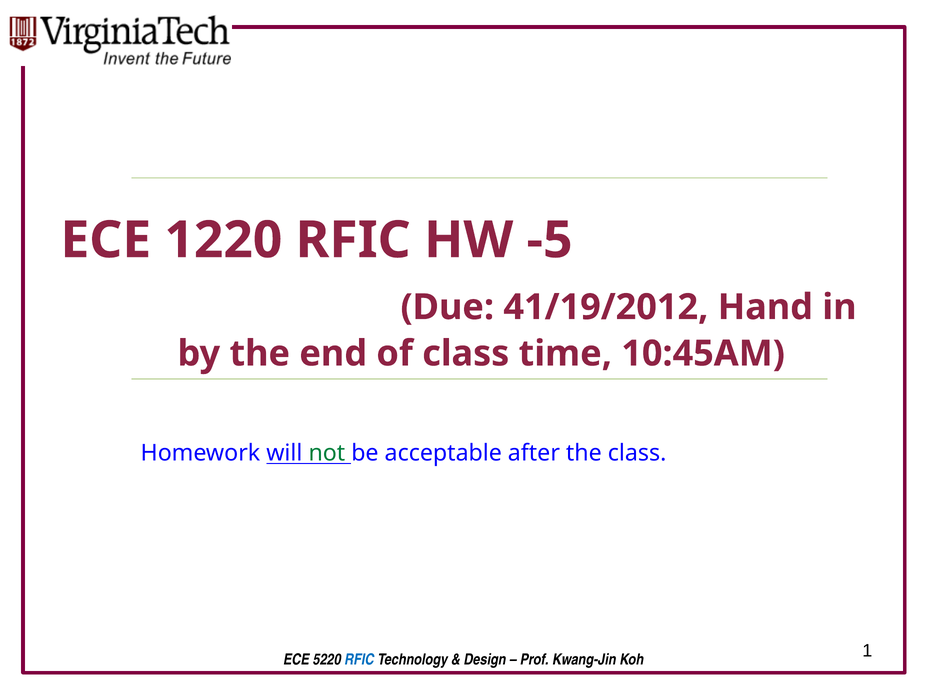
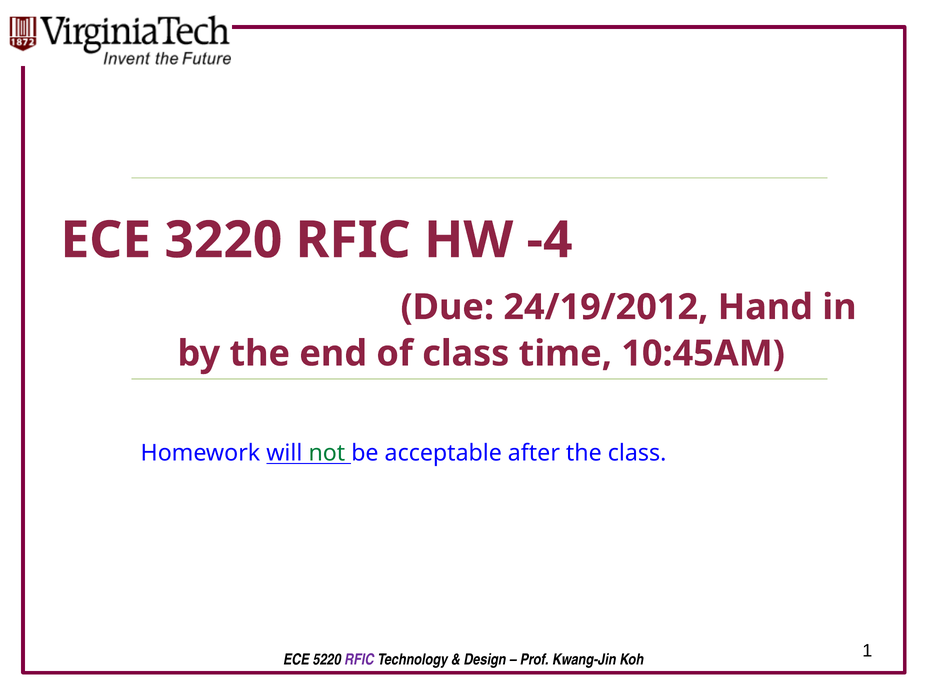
1220: 1220 -> 3220 (223, 240)
-5: -5 -> -4 (550, 240)
41/19/2012: 41/19/2012 -> 24/19/2012 (606, 307)
RFIC colour: blue -> purple (359, 660)
